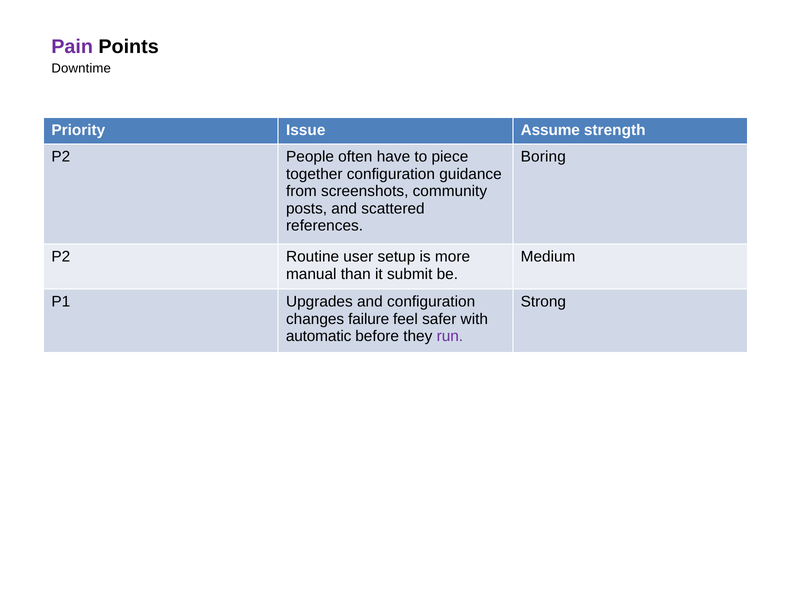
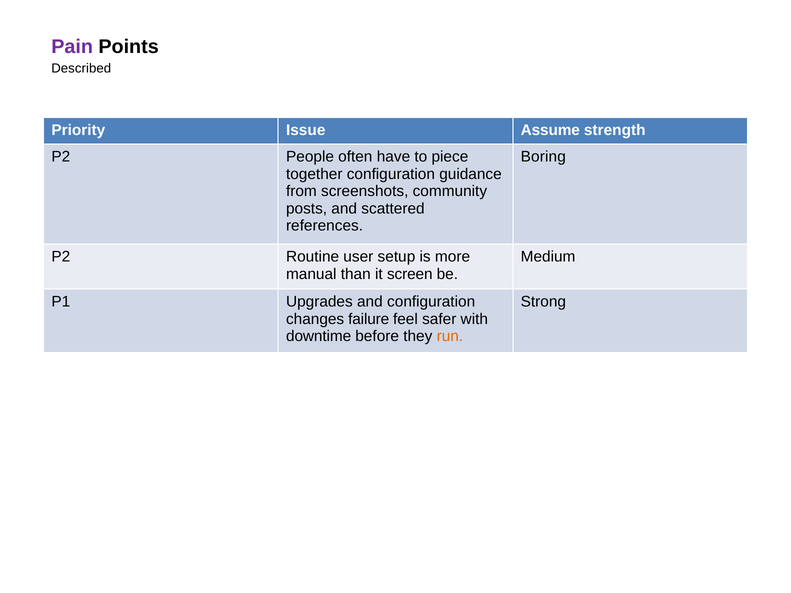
Downtime: Downtime -> Described (81, 68)
submit: submit -> screen (410, 274)
automatic: automatic -> downtime (319, 336)
run colour: purple -> orange (450, 336)
